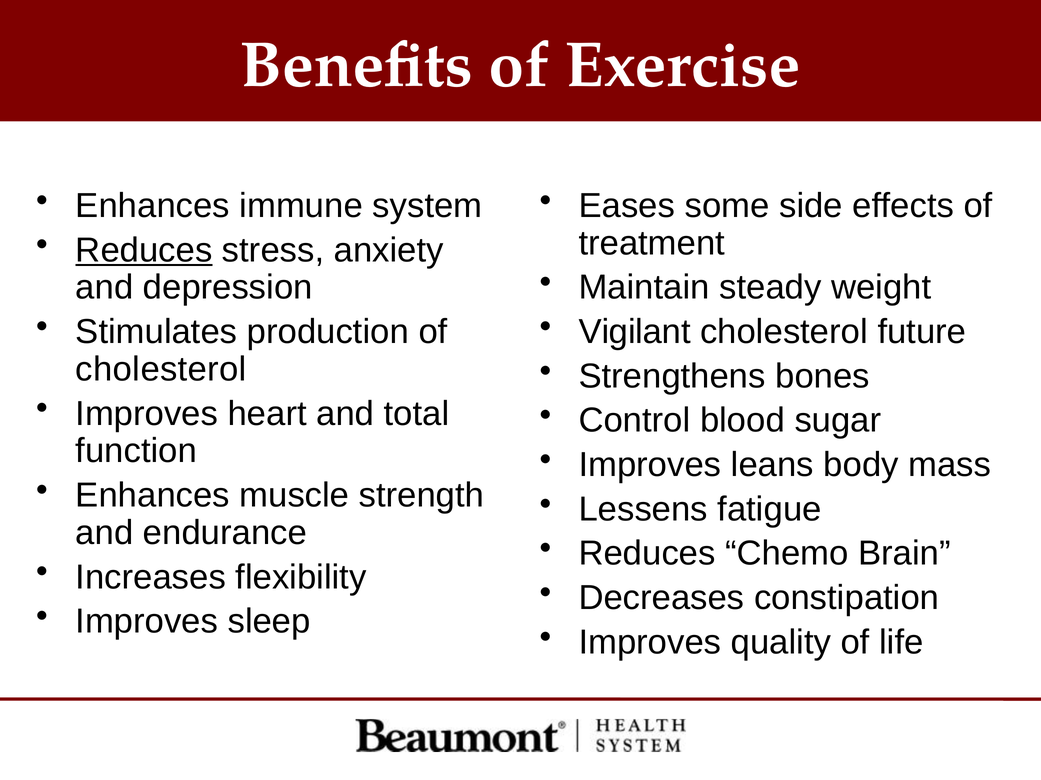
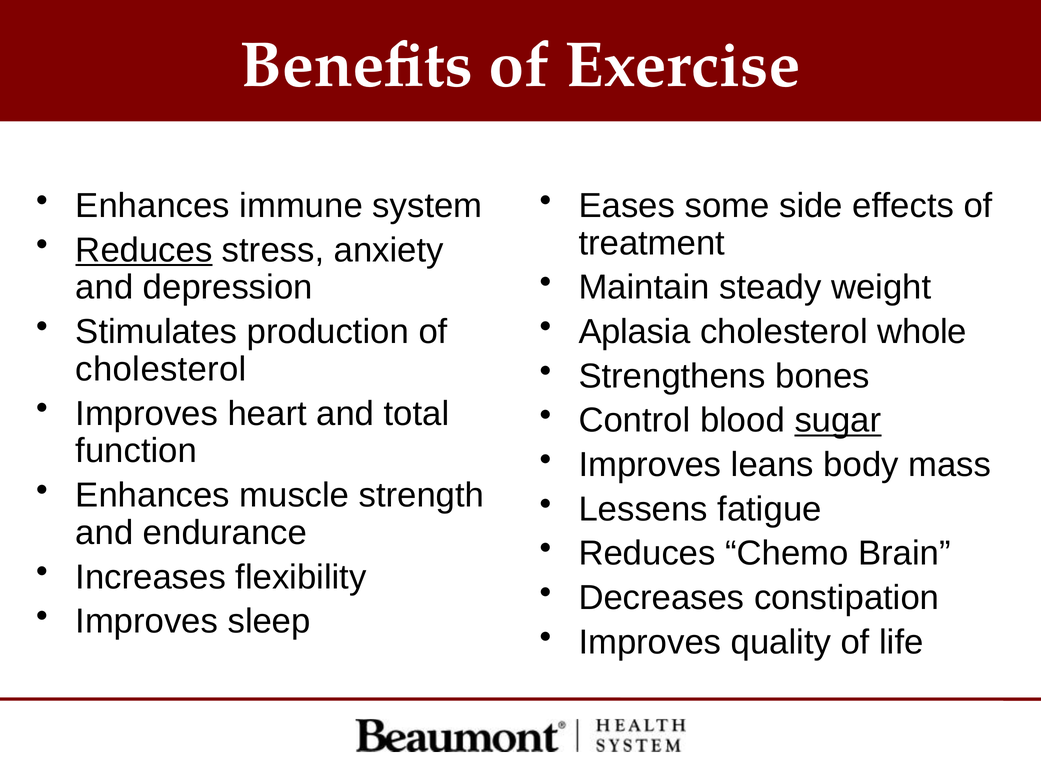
Vigilant: Vigilant -> Aplasia (635, 332)
future: future -> whole (922, 332)
sugar underline: none -> present (838, 421)
